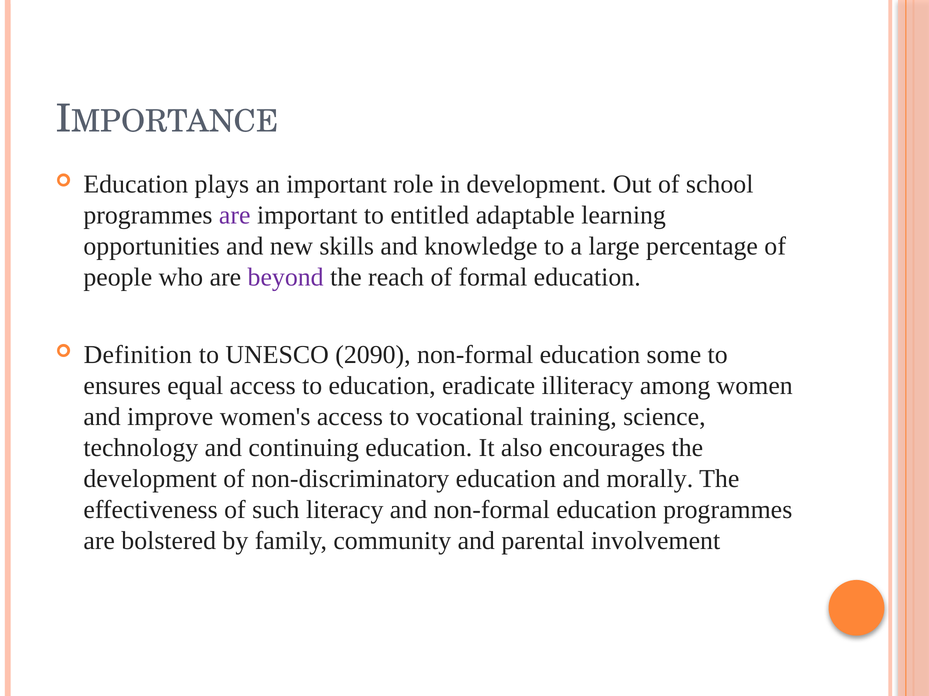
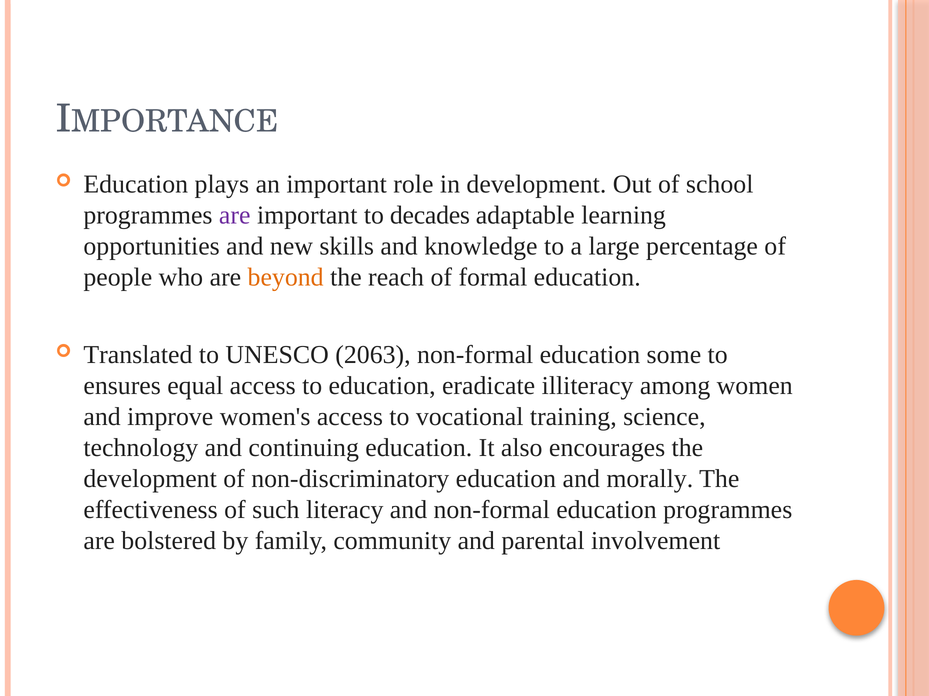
entitled: entitled -> decades (430, 215)
beyond colour: purple -> orange (286, 278)
Definition: Definition -> Translated (138, 355)
2090: 2090 -> 2063 (373, 355)
